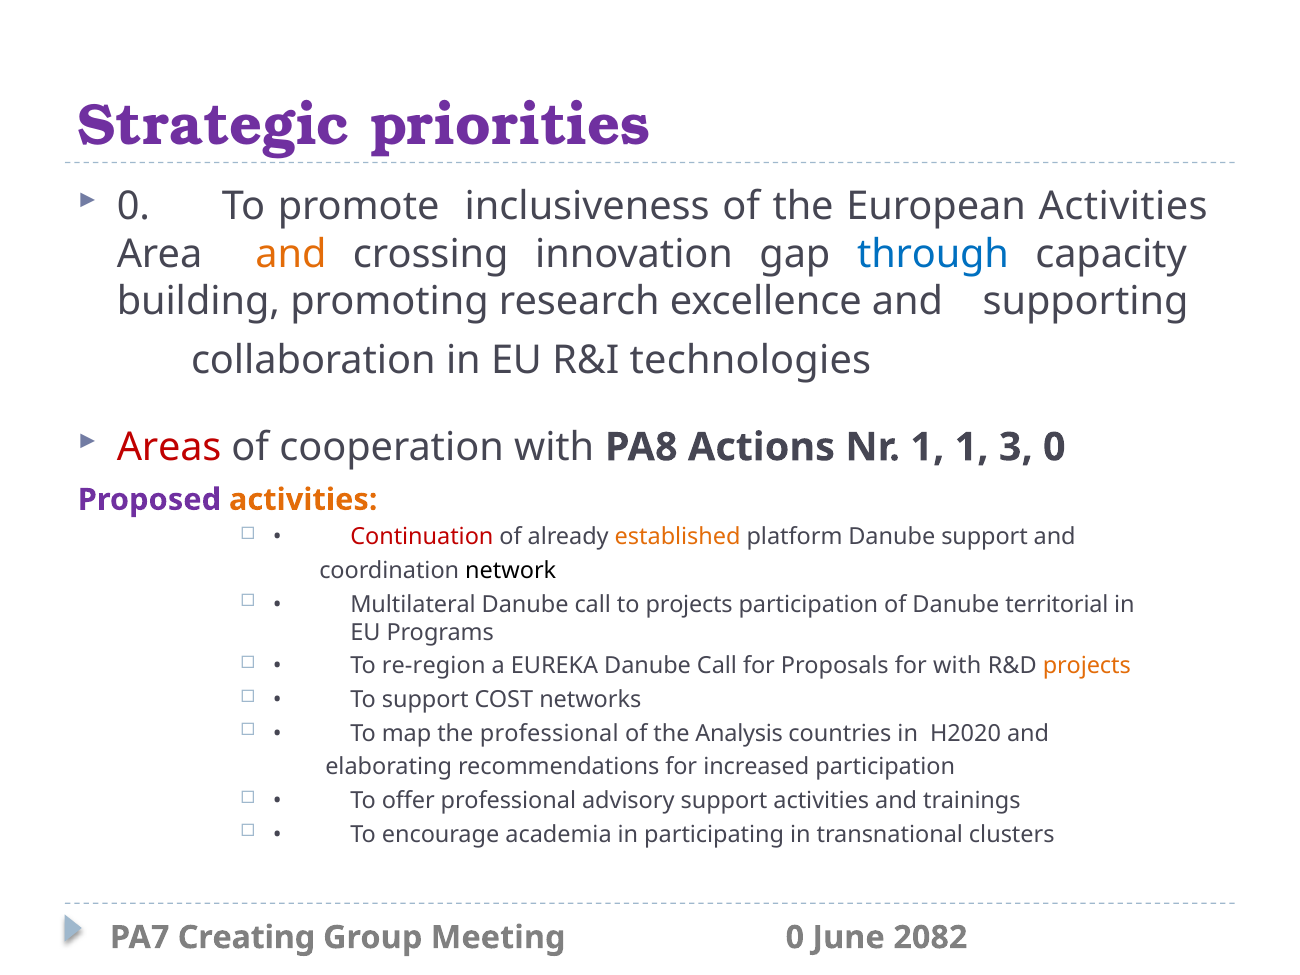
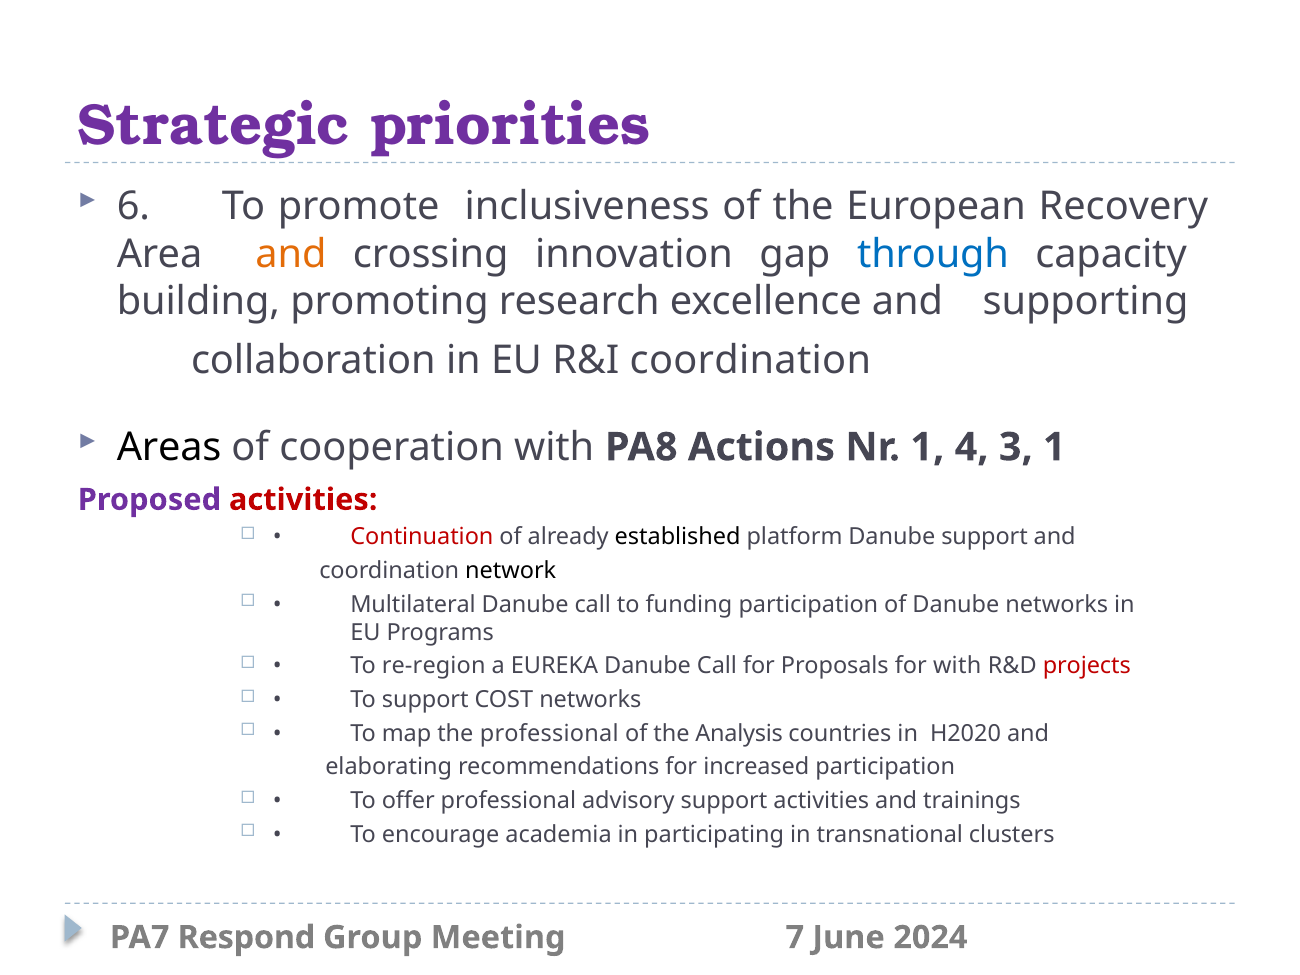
0: 0 -> 6 (133, 206)
European Activities: Activities -> Recovery (1123, 206)
R&I technologies: technologies -> coordination (750, 360)
Areas colour: red -> black (169, 447)
1 1: 1 -> 4 (972, 447)
3 0: 0 -> 1 (1054, 447)
activities colour: orange -> red (303, 500)
established colour: orange -> black (678, 537)
to projects: projects -> funding (689, 604)
Danube territorial: territorial -> networks (1057, 604)
projects colour: orange -> red (1087, 666)
Creating: Creating -> Respond (246, 938)
Meeting 0: 0 -> 7 (795, 938)
2082: 2082 -> 2024 (930, 938)
